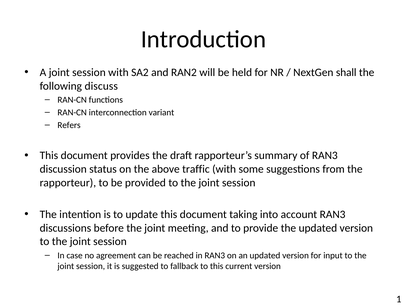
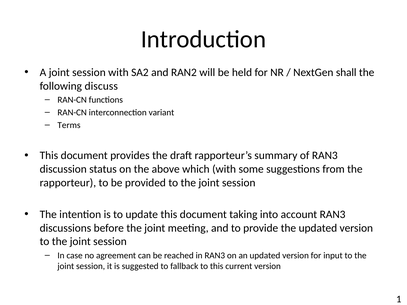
Refers: Refers -> Terms (69, 125)
traffic: traffic -> which (196, 169)
